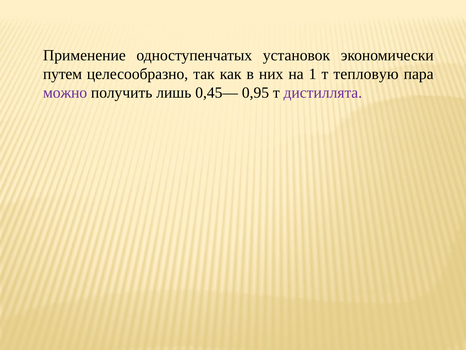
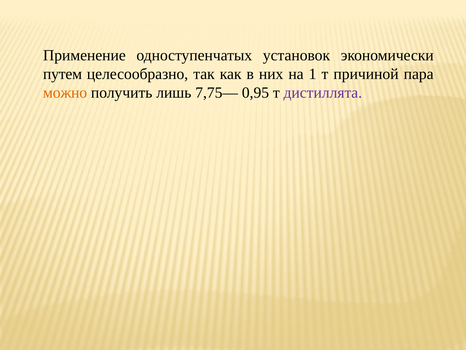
тепловую: тепловую -> причиной (366, 74)
можно colour: purple -> orange (65, 93)
0,45—: 0,45— -> 7,75— (217, 93)
